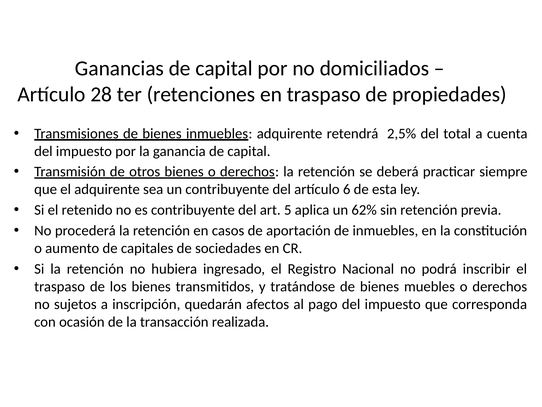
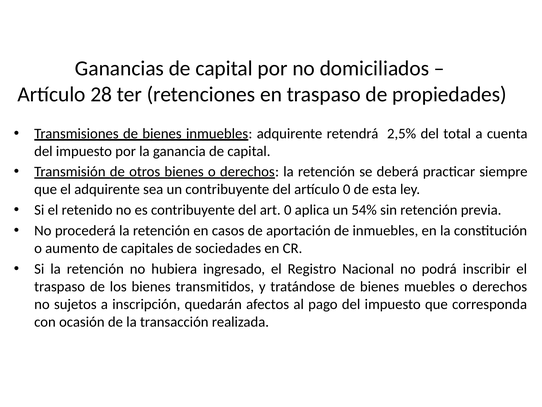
artículo 6: 6 -> 0 (347, 189)
art 5: 5 -> 0 (288, 210)
62%: 62% -> 54% (364, 210)
